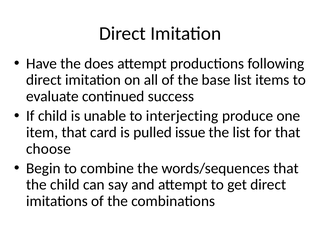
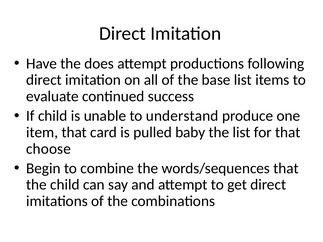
interjecting: interjecting -> understand (182, 116)
issue: issue -> baby (190, 132)
